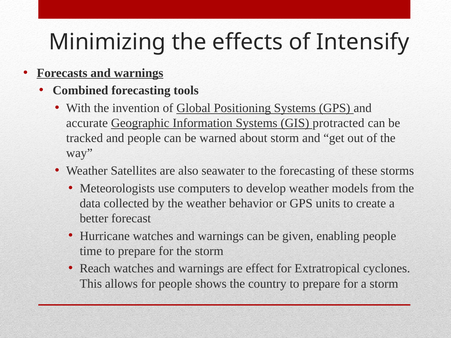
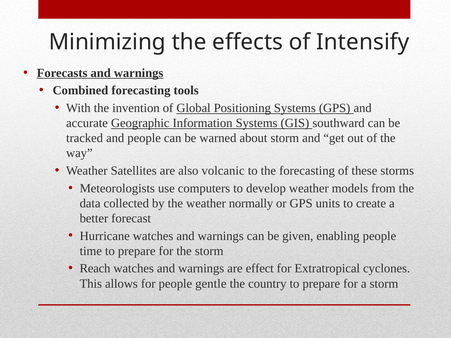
protracted: protracted -> southward (339, 123)
seawater: seawater -> volcanic (223, 171)
behavior: behavior -> normally (251, 203)
shows: shows -> gentle (211, 284)
